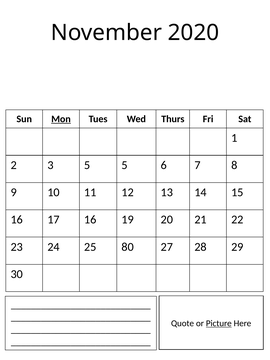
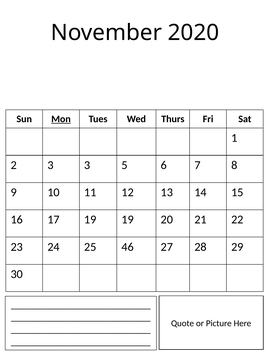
3 5: 5 -> 3 (87, 165)
17 16: 16 -> 19 (90, 220)
80: 80 -> 46 (128, 247)
Picture underline: present -> none (219, 323)
